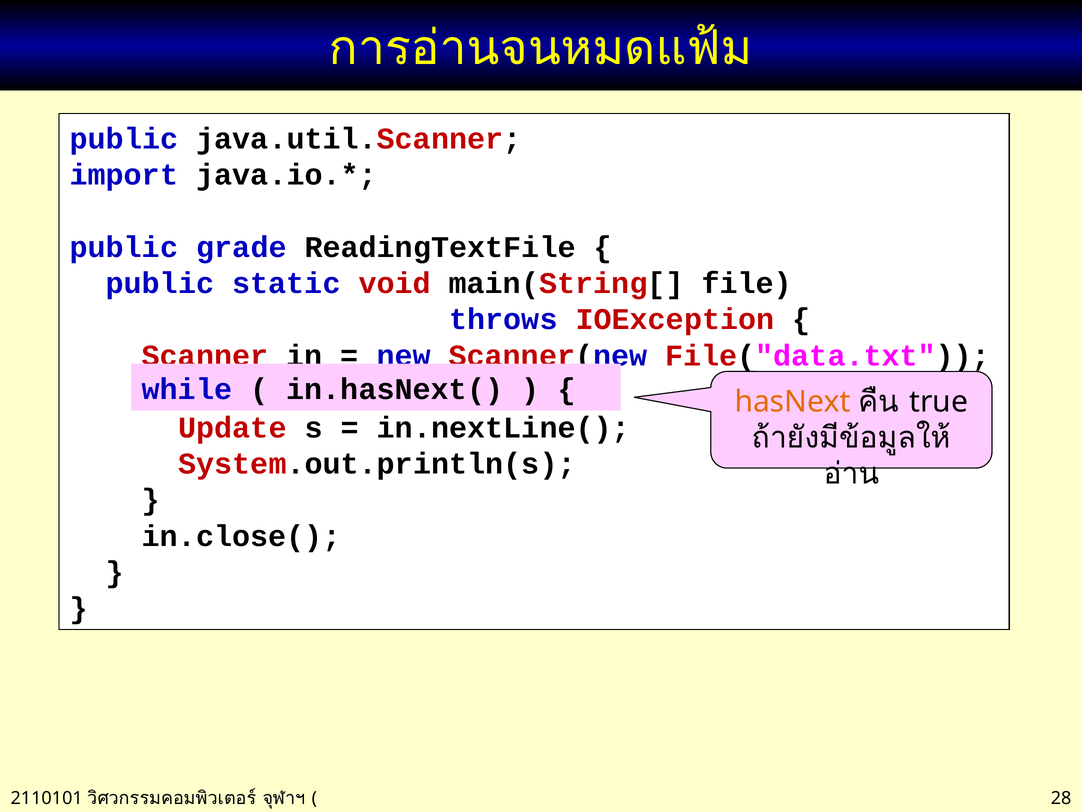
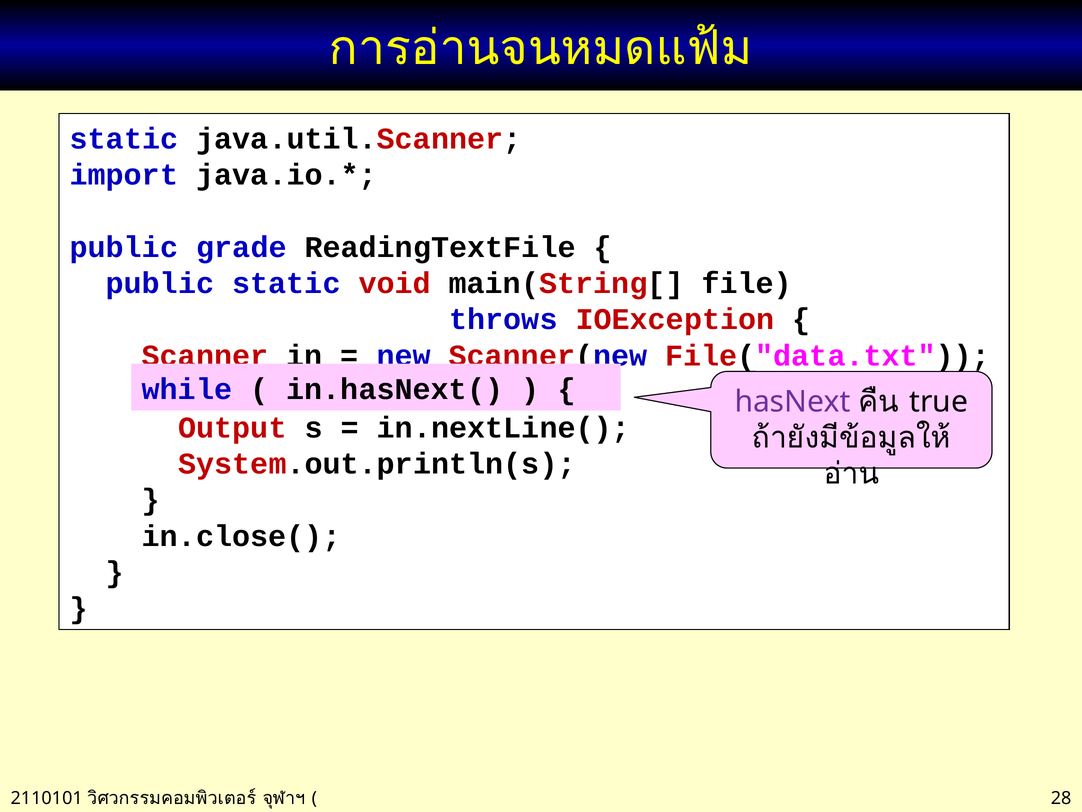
public: public -> static (124, 139)
hasNext colour: orange -> purple (793, 401)
Update: Update -> Output (232, 428)
